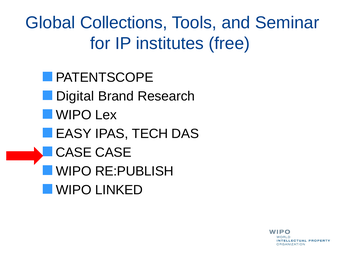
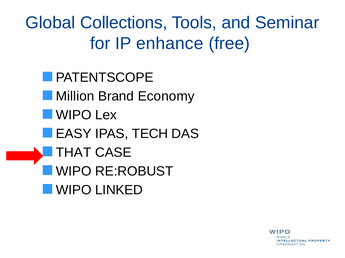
institutes: institutes -> enhance (170, 43)
Digital: Digital -> Million (75, 96)
Research: Research -> Economy (166, 96)
CASE: CASE -> THAT (74, 153)
RE:PUBLISH: RE:PUBLISH -> RE:ROBUST (134, 172)
